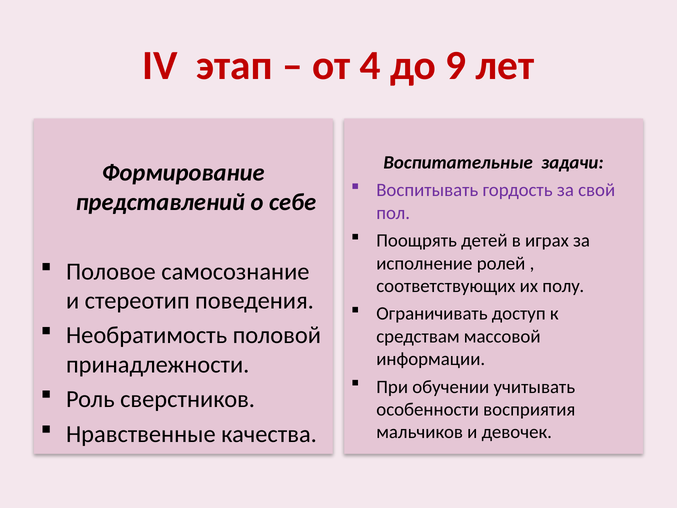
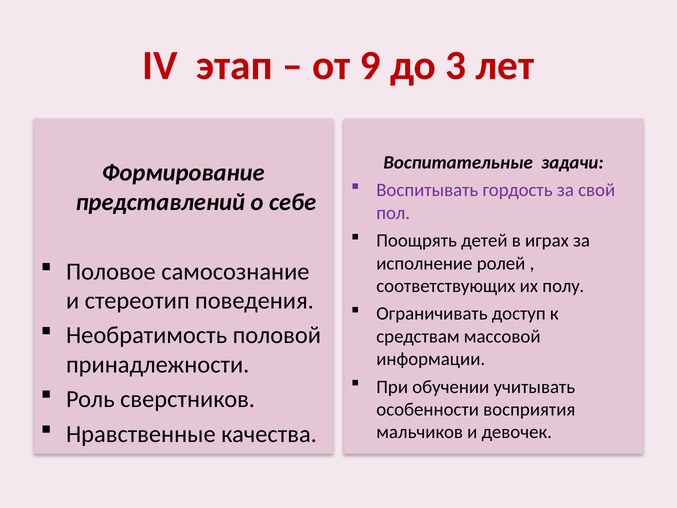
4: 4 -> 9 (370, 66)
9: 9 -> 3 (456, 66)
